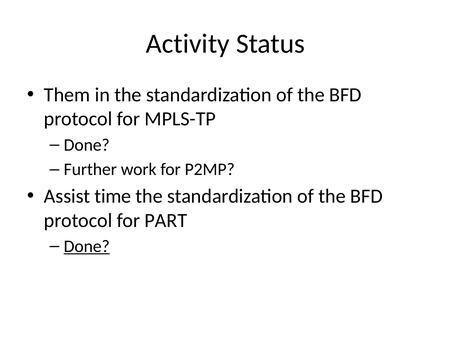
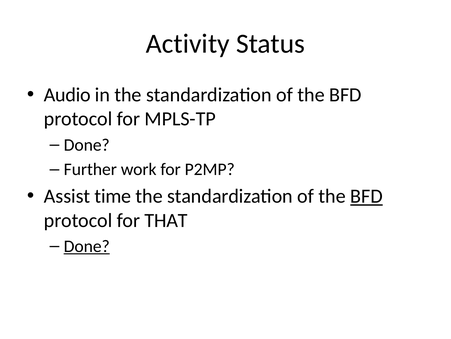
Them: Them -> Audio (67, 95)
BFD underline: none -> present (367, 196)
PART: PART -> THAT (166, 220)
